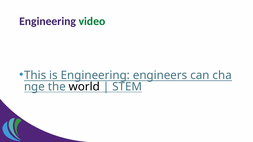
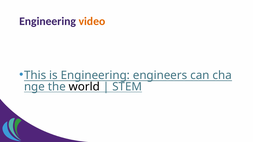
video colour: green -> orange (92, 21)
